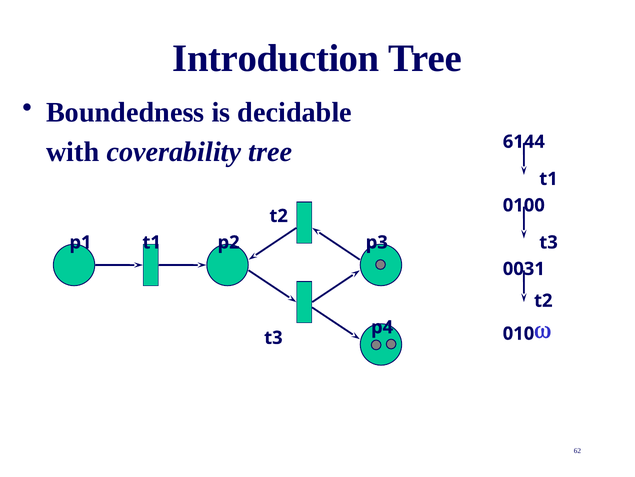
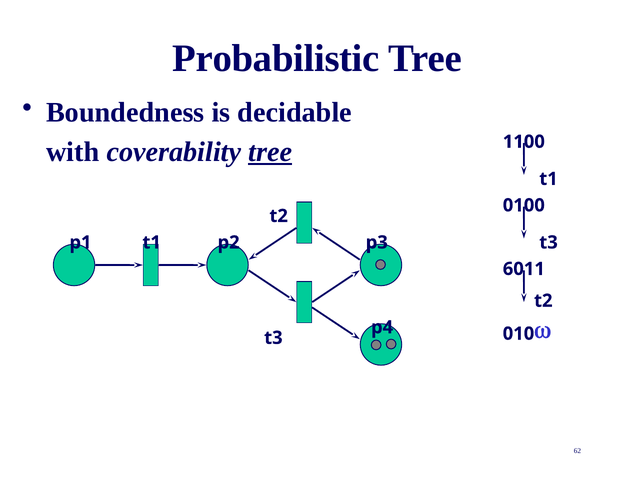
Introduction: Introduction -> Probabilistic (276, 58)
6144: 6144 -> 1100 (524, 142)
tree underline: none -> present (270, 152)
0031: 0031 -> 6011 (524, 268)
